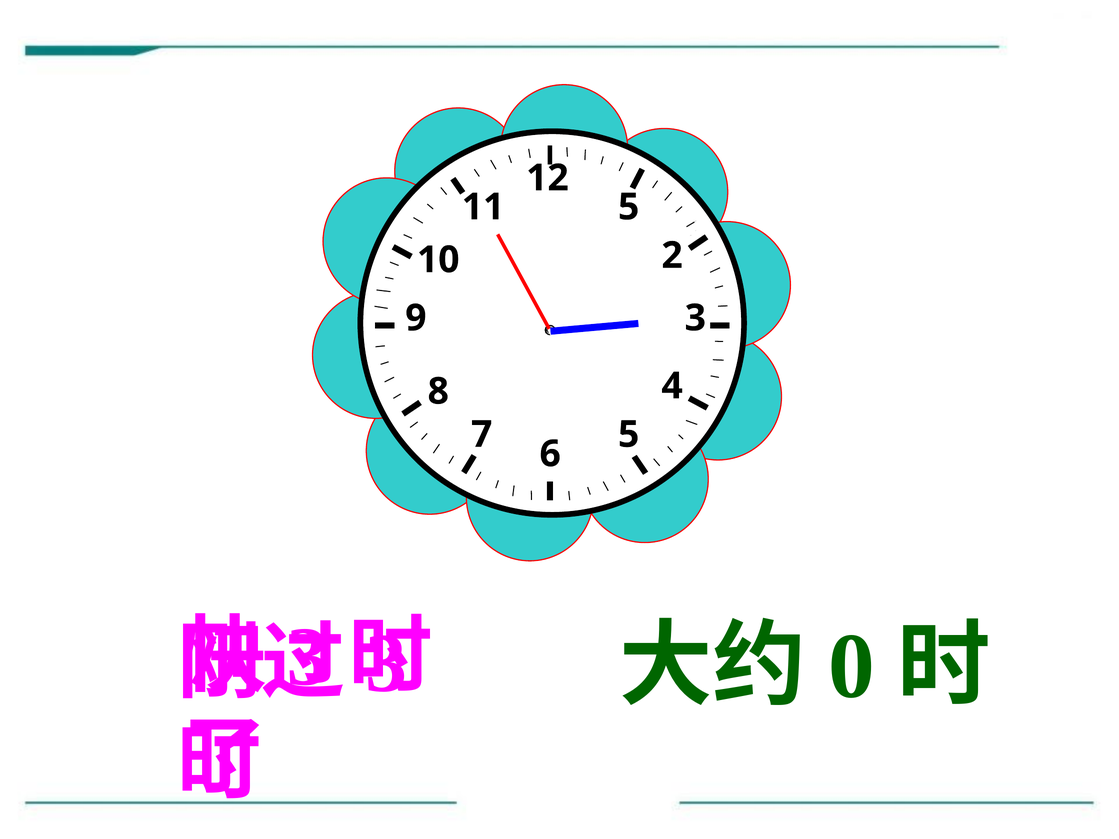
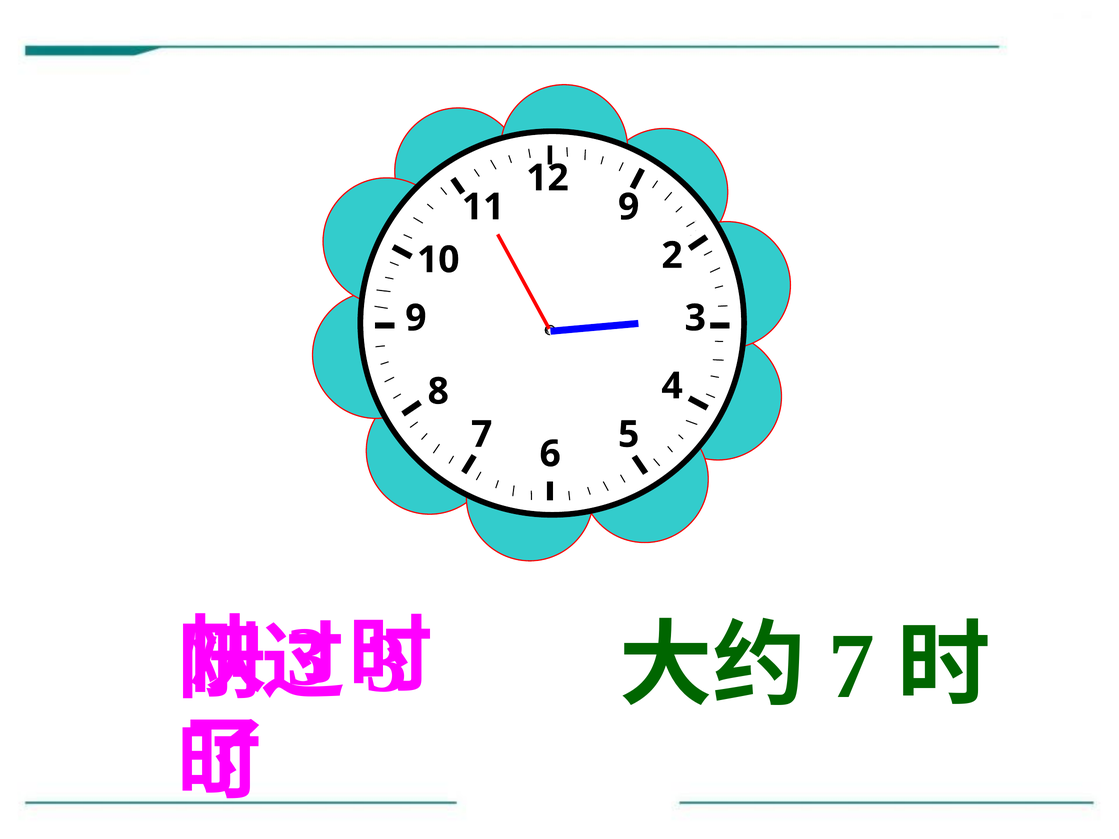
11 5: 5 -> 9 (629, 207)
0: 0 -> 7 (851, 666)
